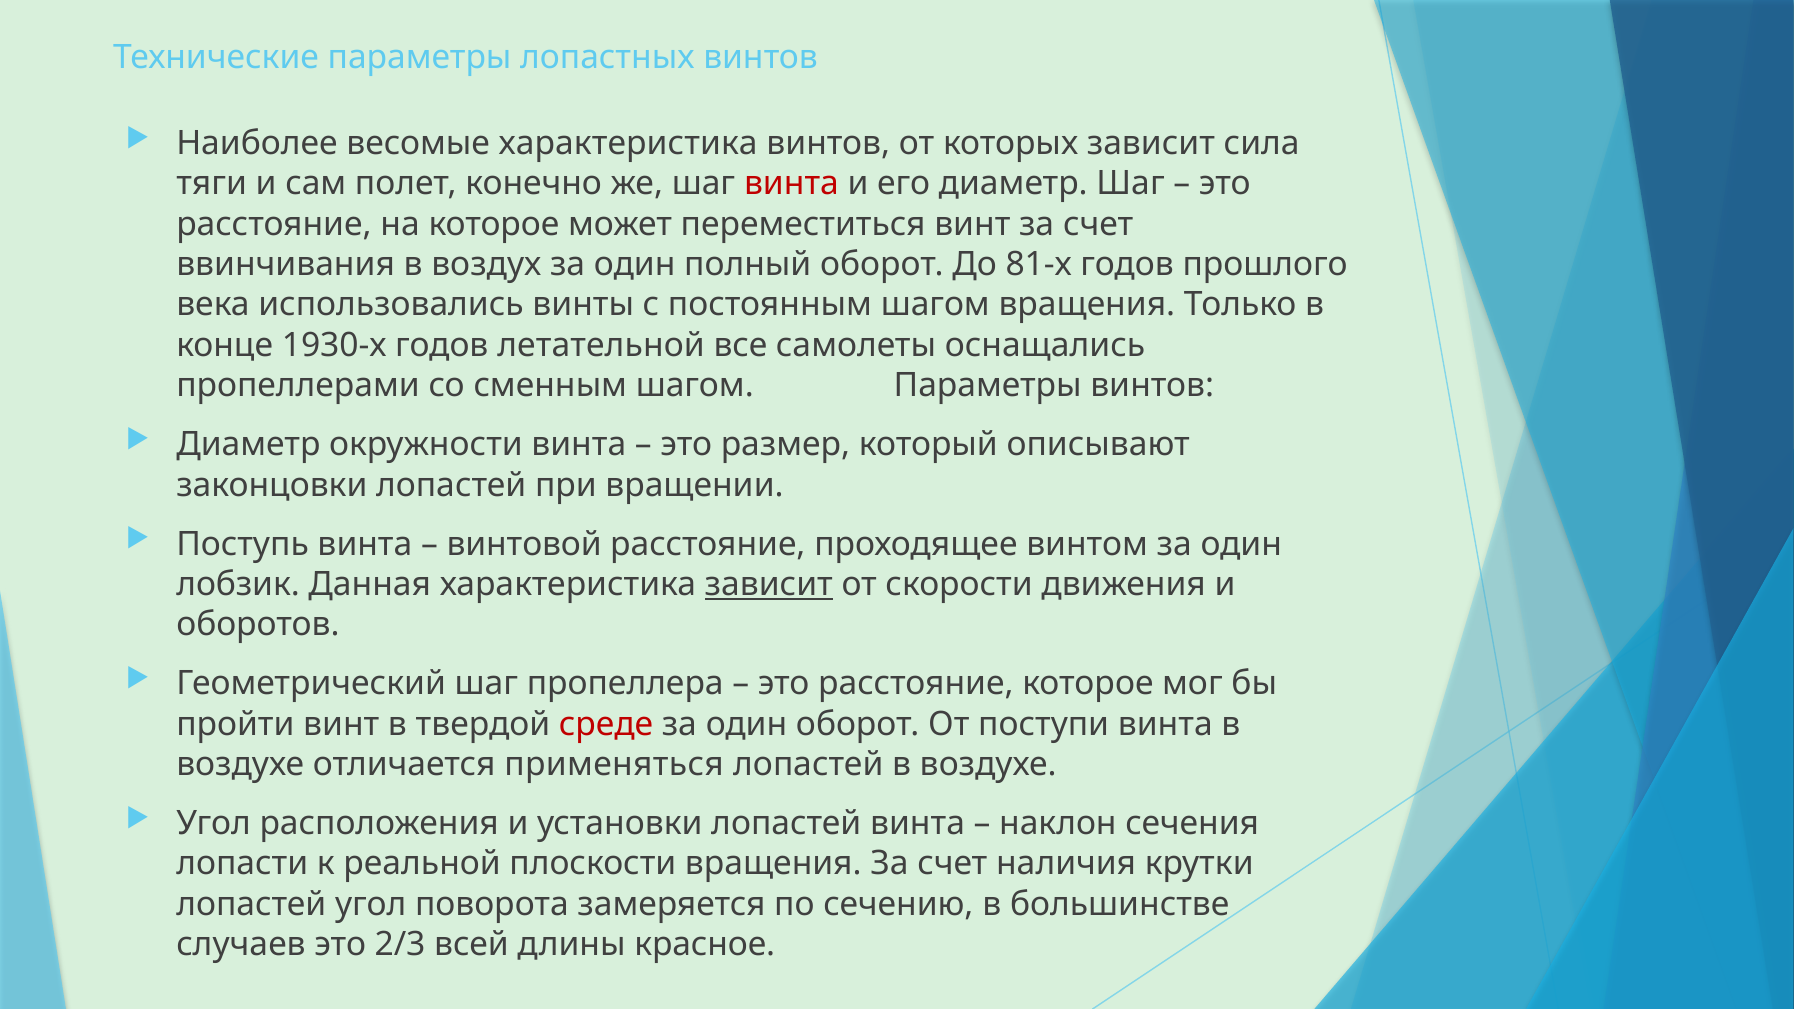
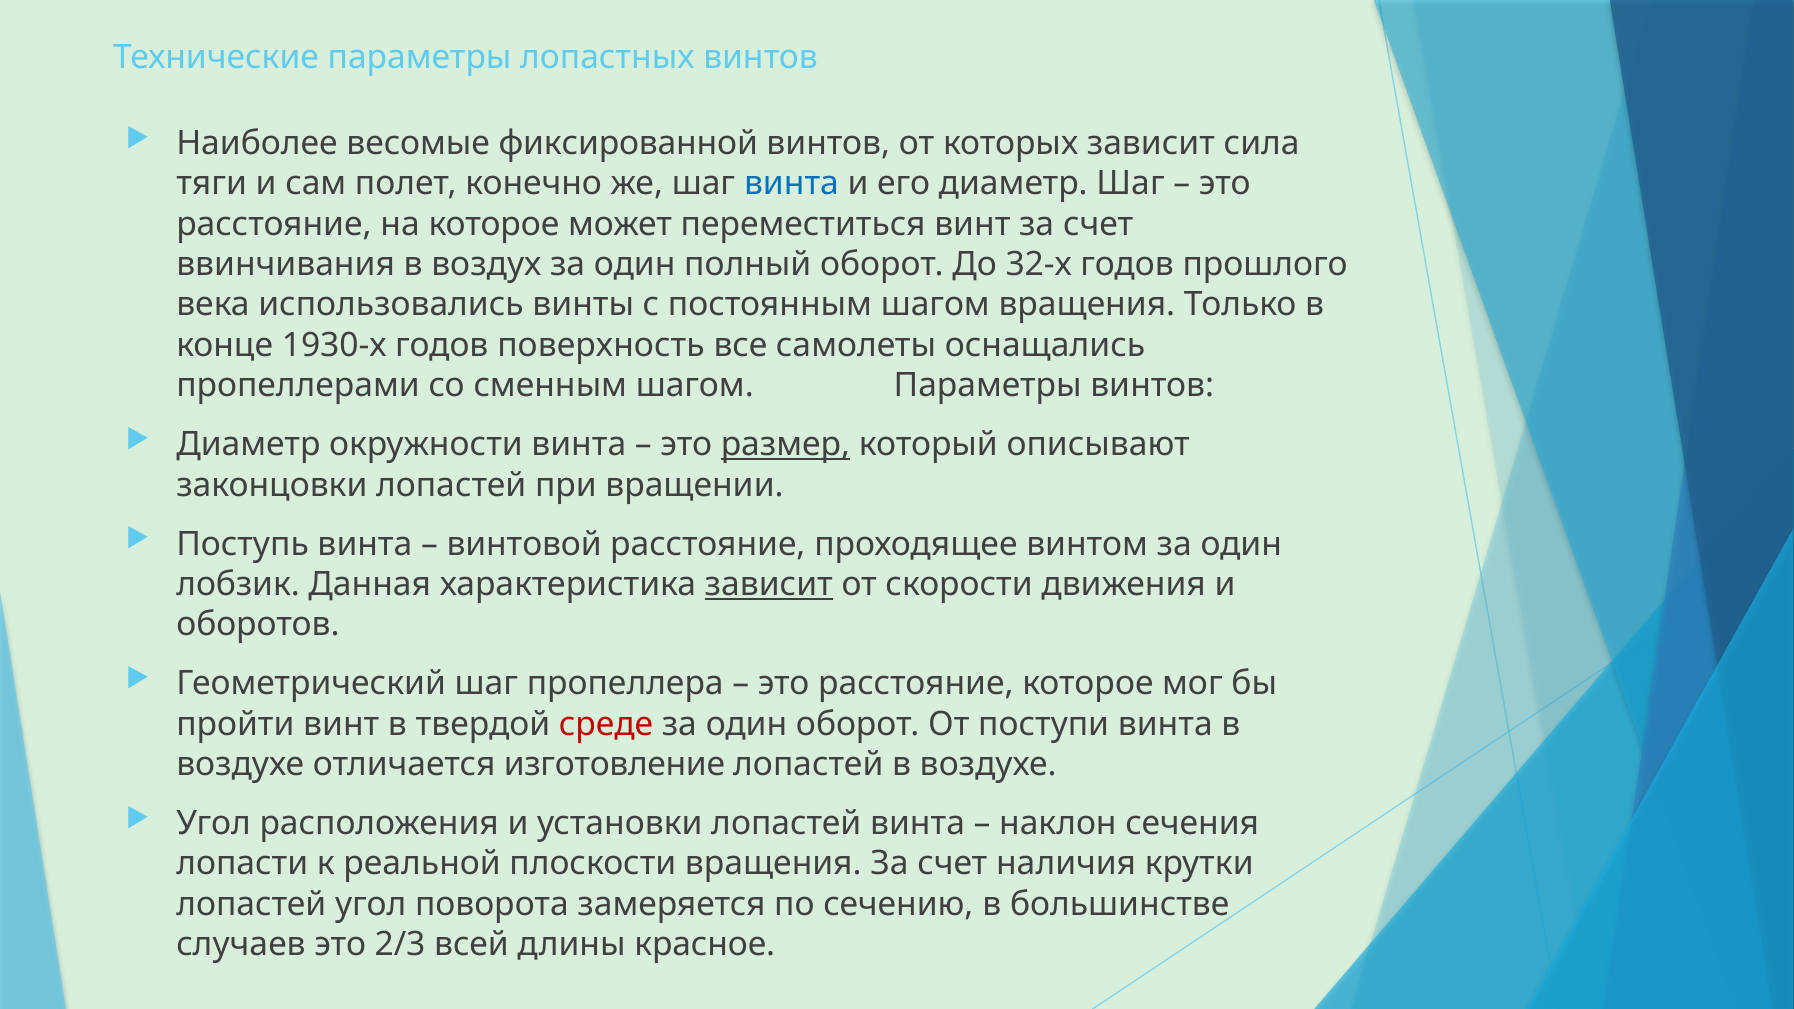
весомые характеристика: характеристика -> фиксированной (628, 143)
винта colour: red -> blue (791, 184)
81-х: 81-х -> 32-х (1039, 264)
летательной: летательной -> поверхность (601, 345)
размер underline: none -> present (785, 445)
применяться: применяться -> изготовление (614, 765)
